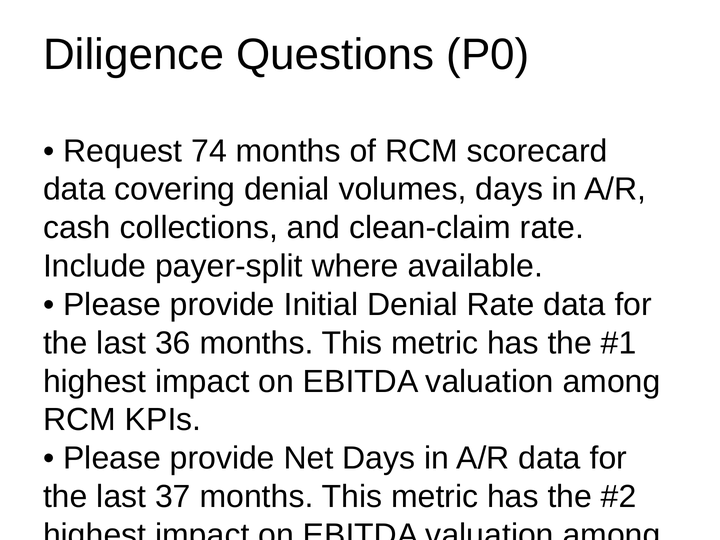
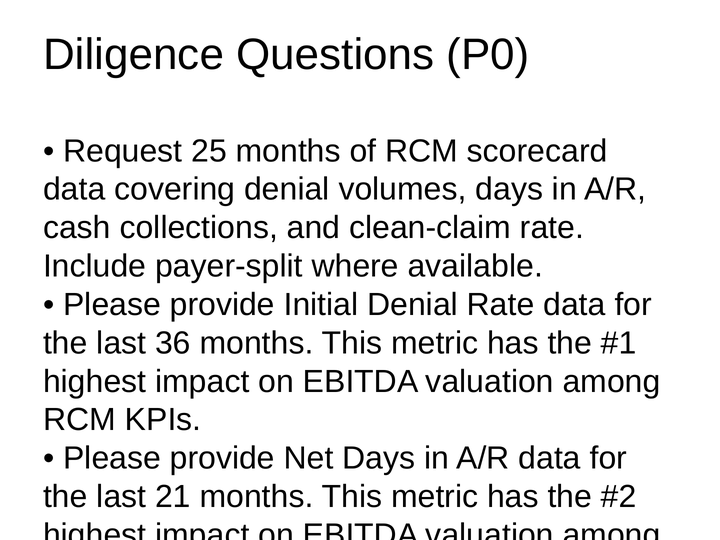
74: 74 -> 25 (209, 151)
37: 37 -> 21 (173, 497)
